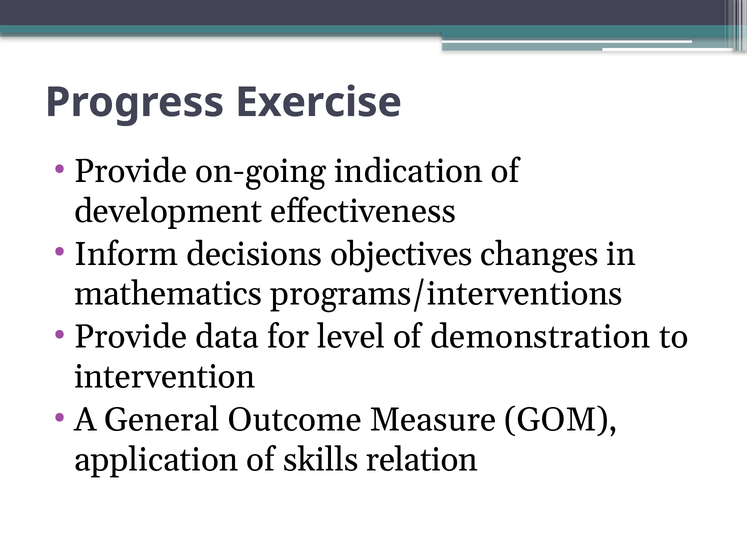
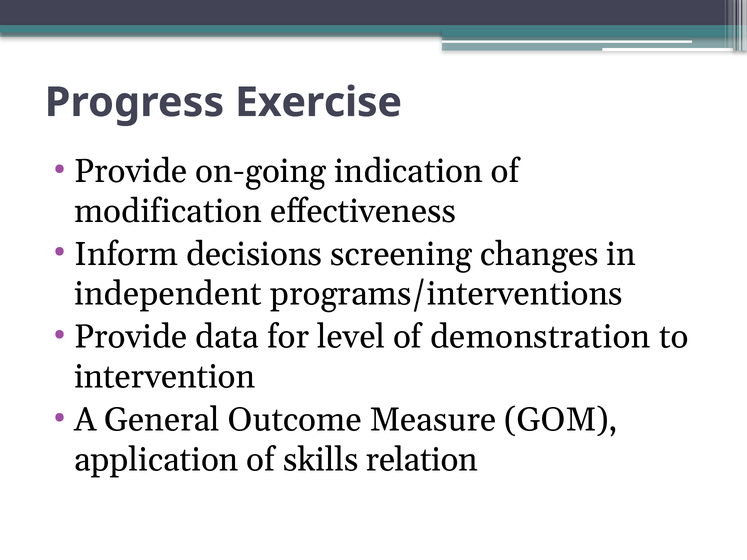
development: development -> modification (168, 211)
objectives: objectives -> screening (401, 254)
mathematics: mathematics -> independent (168, 294)
